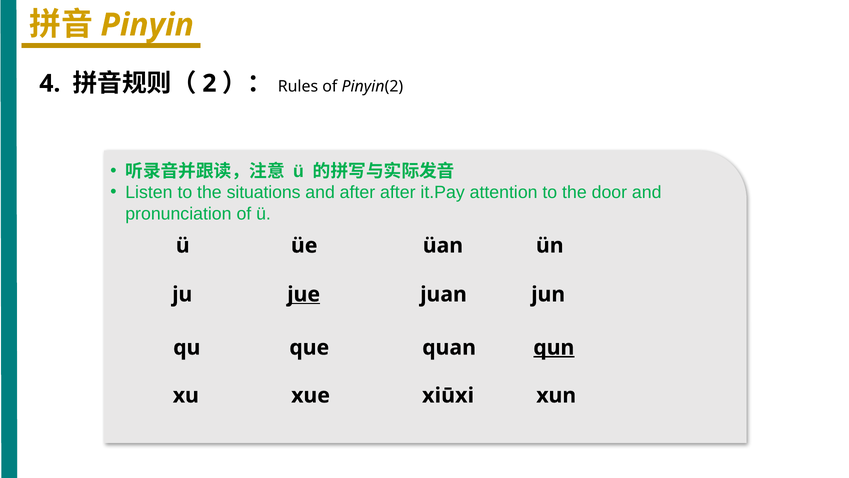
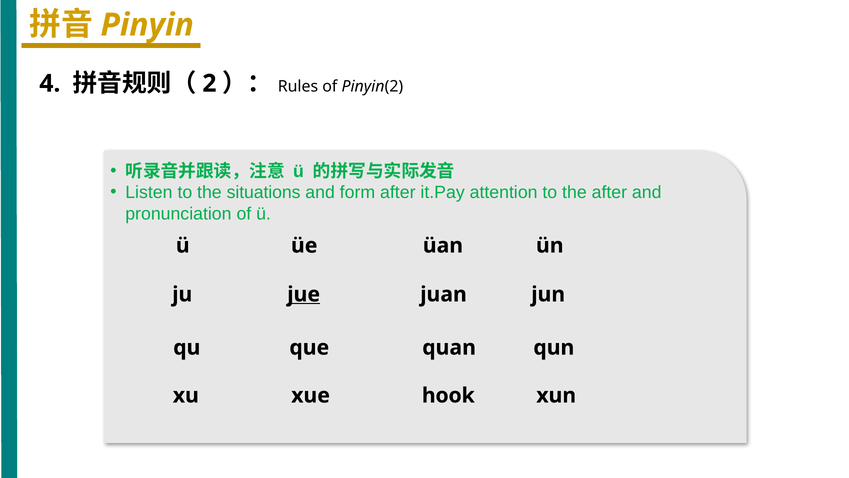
and after: after -> form (357, 192)
the door: door -> after (609, 192)
qun underline: present -> none (554, 347)
xiūxi: xiūxi -> hook (448, 395)
